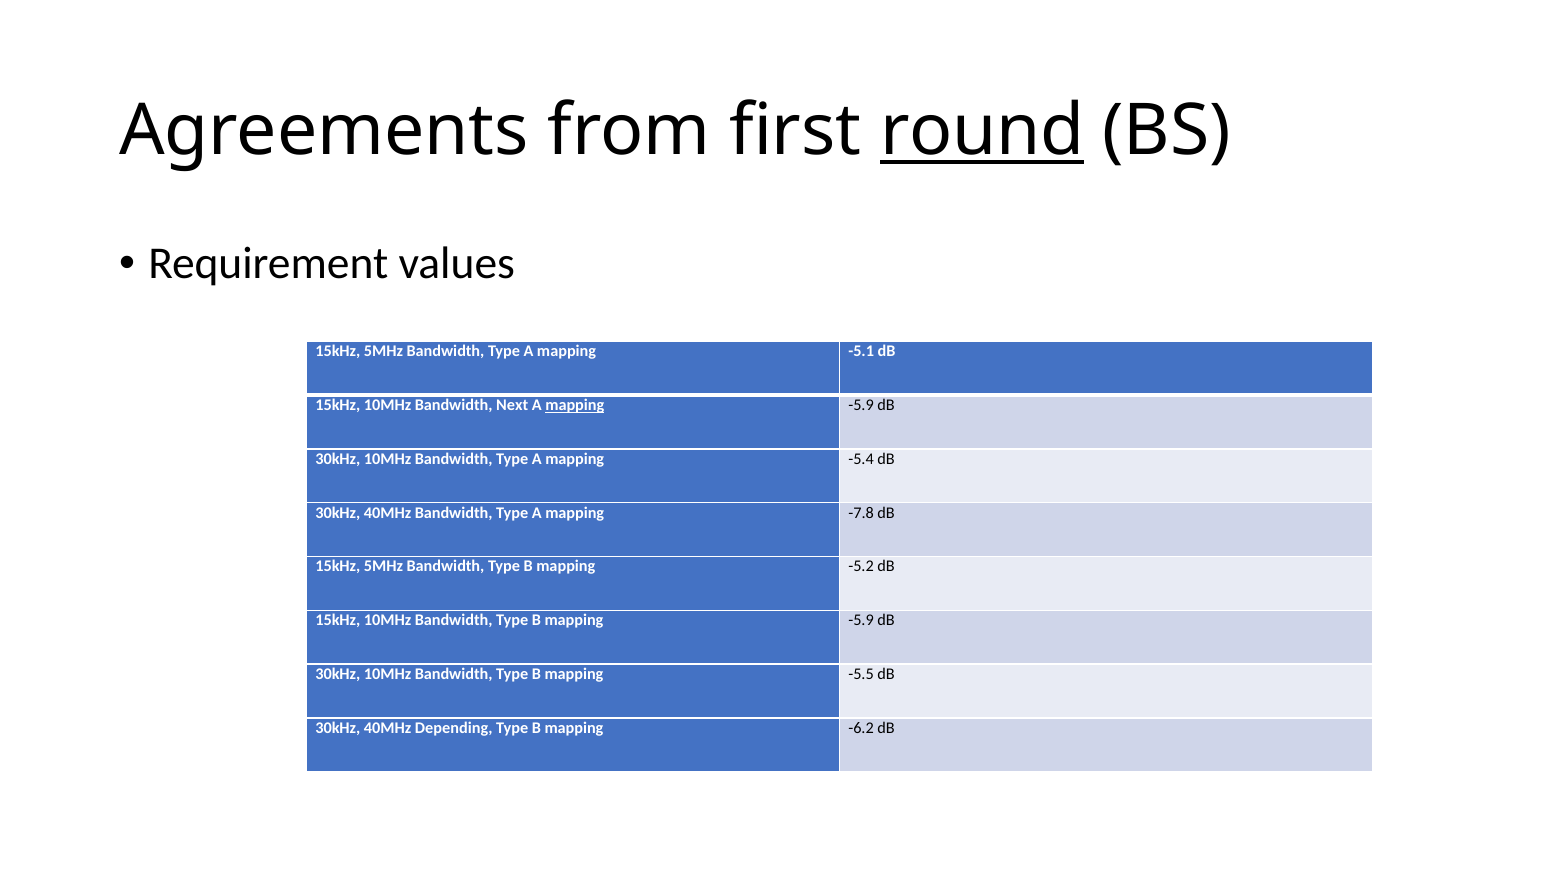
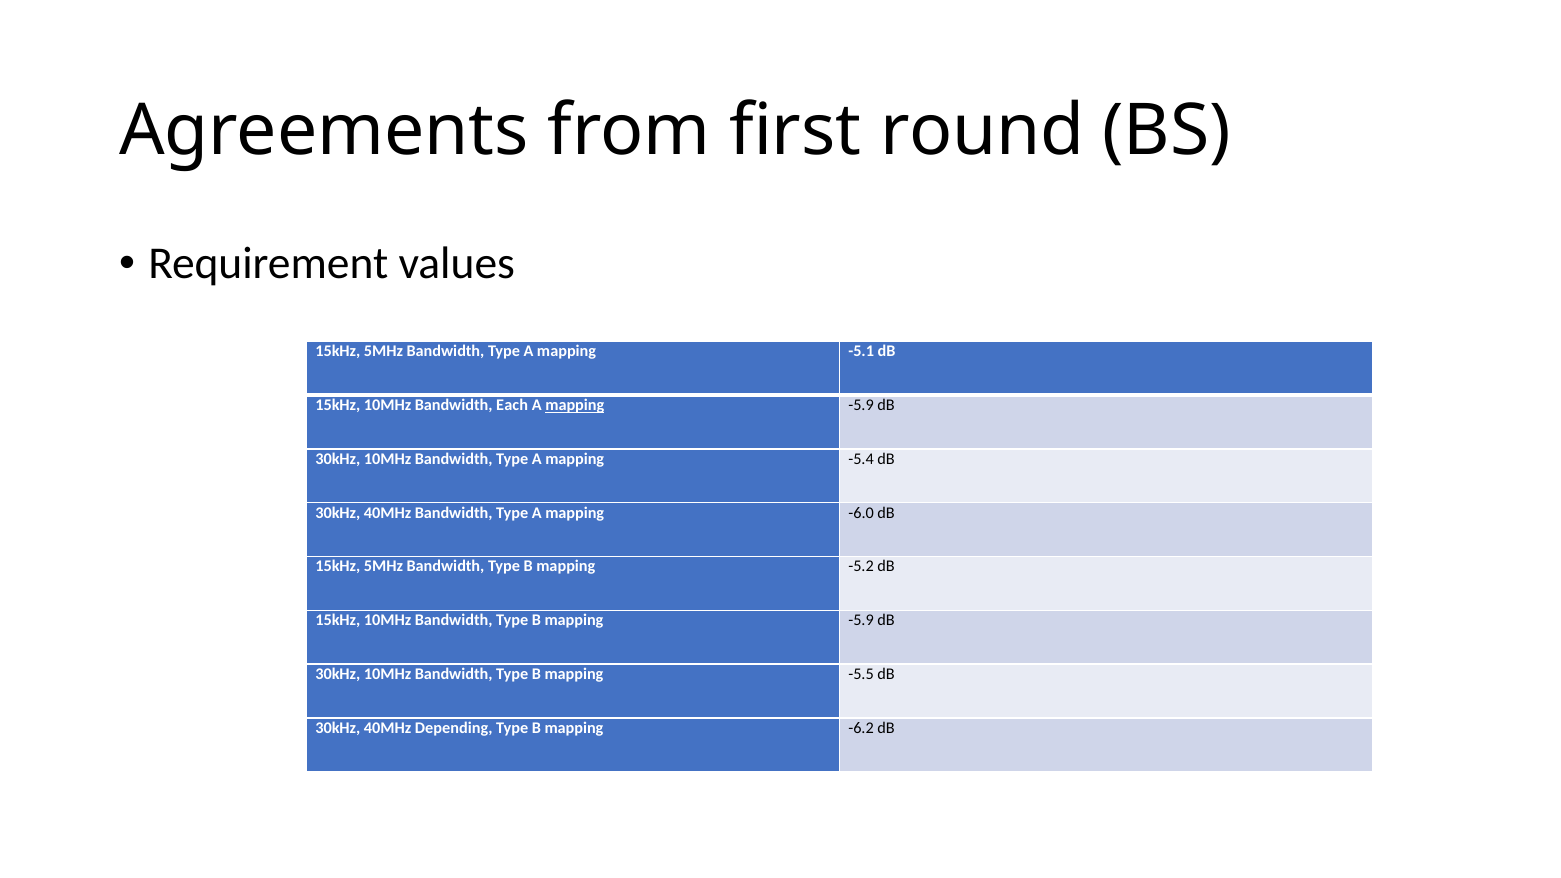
round underline: present -> none (982, 131)
Next: Next -> Each (512, 405)
-7.8: -7.8 -> -6.0 (861, 513)
